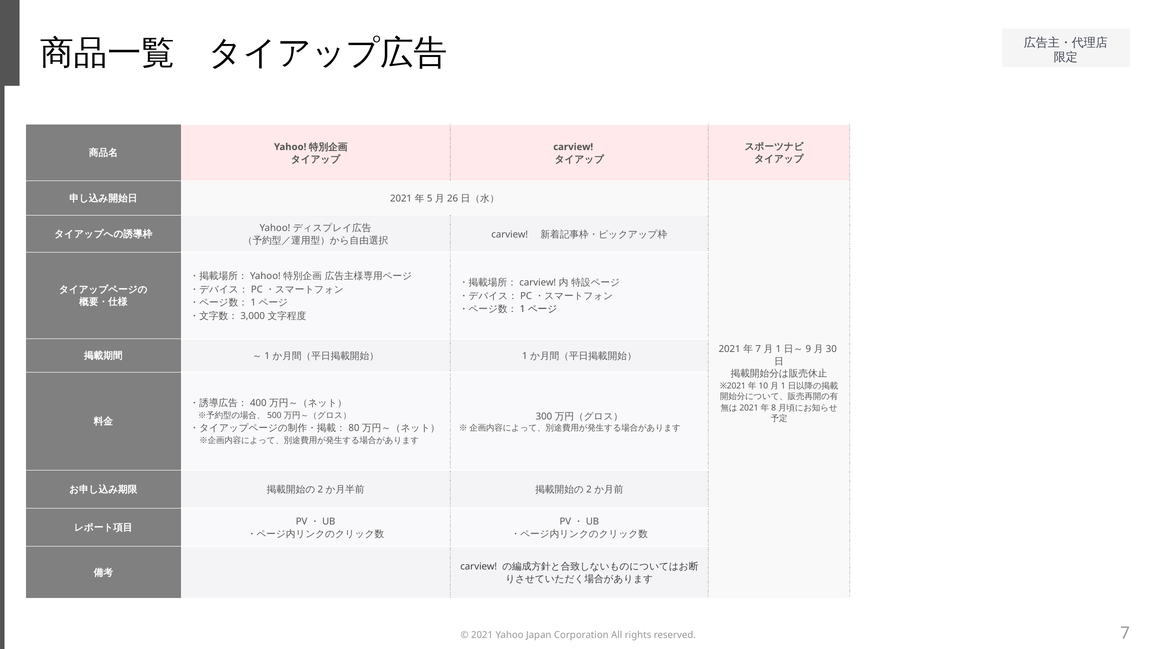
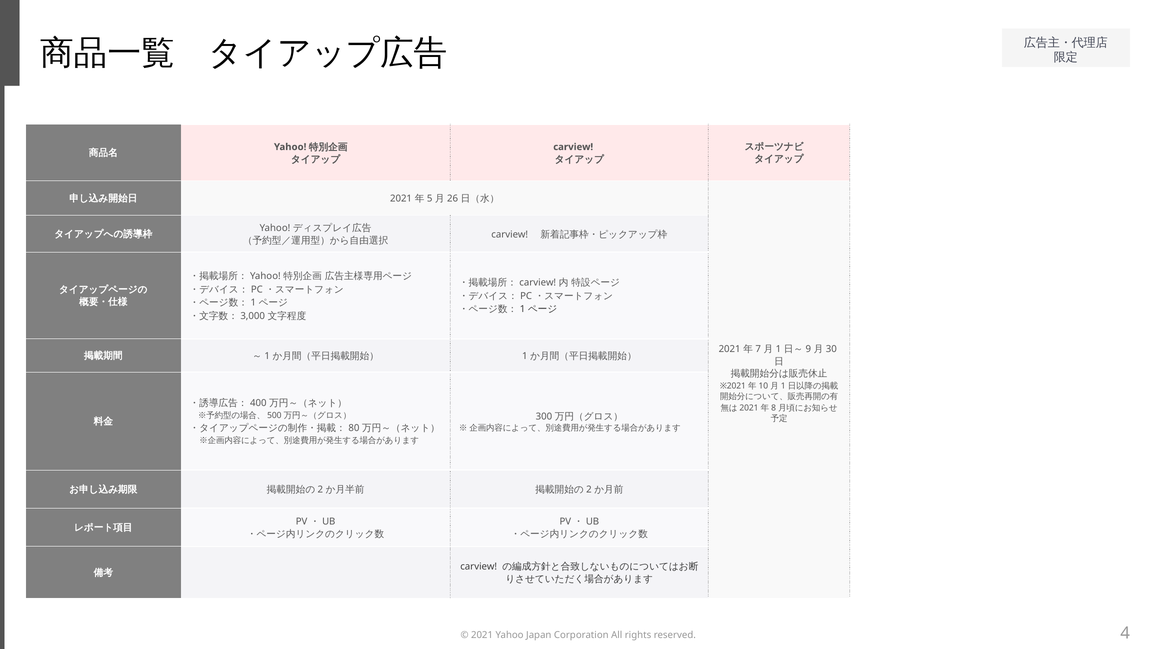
7: 7 -> 4 (1125, 633)
